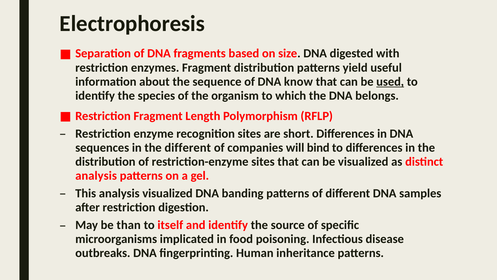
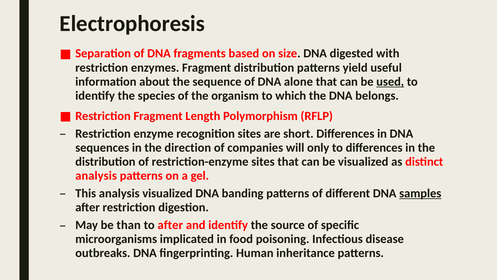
know: know -> alone (298, 81)
the different: different -> direction (188, 147)
bind: bind -> only (318, 147)
samples underline: none -> present (420, 193)
to itself: itself -> after (170, 225)
